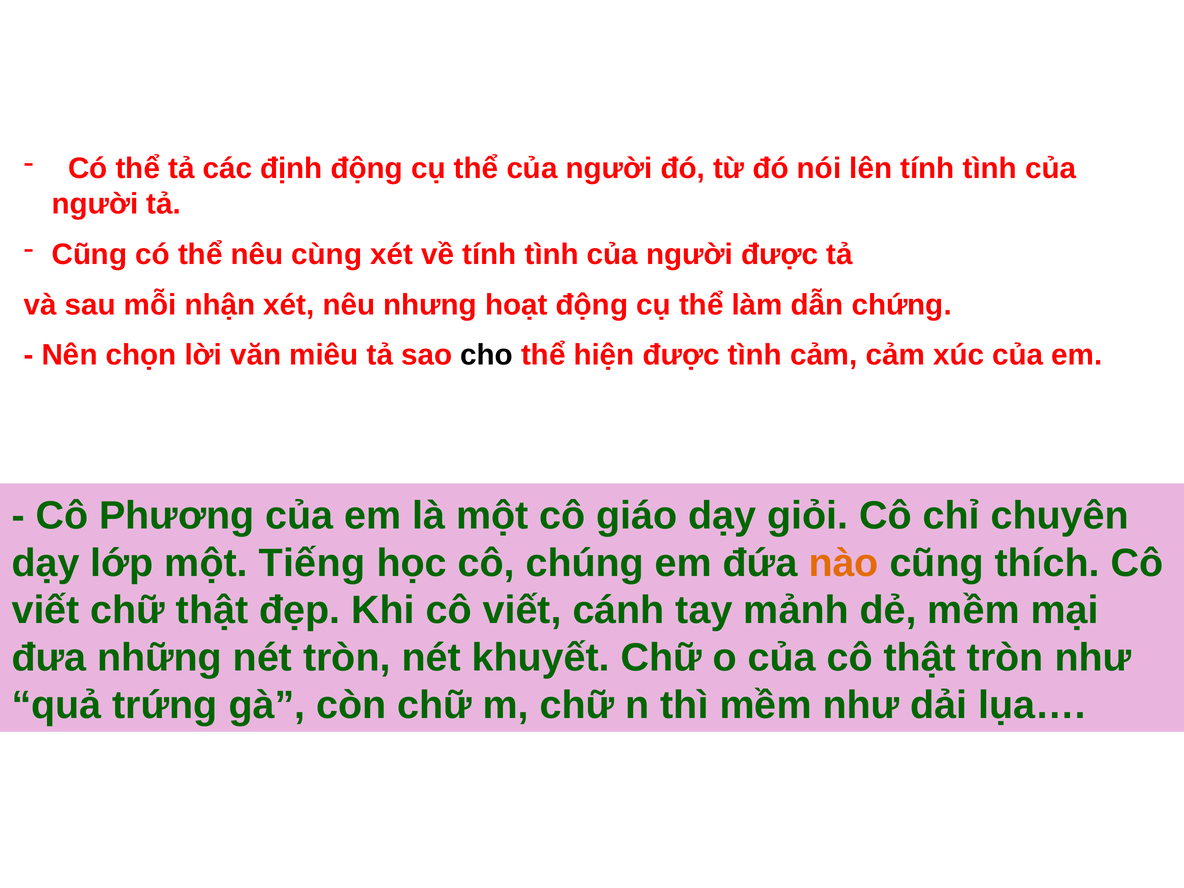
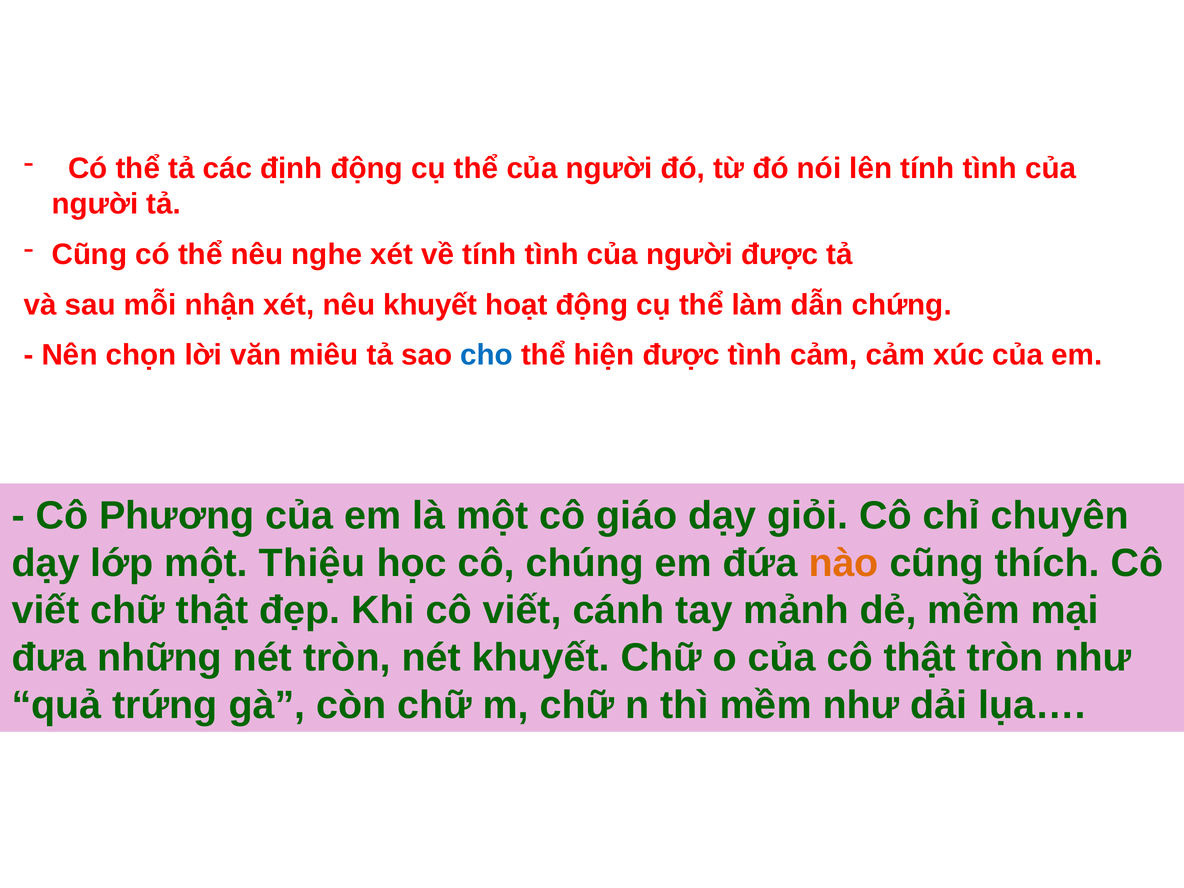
cùng: cùng -> nghe (327, 254)
nêu nhưng: nhưng -> khuyết (430, 305)
cho colour: black -> blue (487, 355)
Tiếng: Tiếng -> Thiệu (312, 563)
